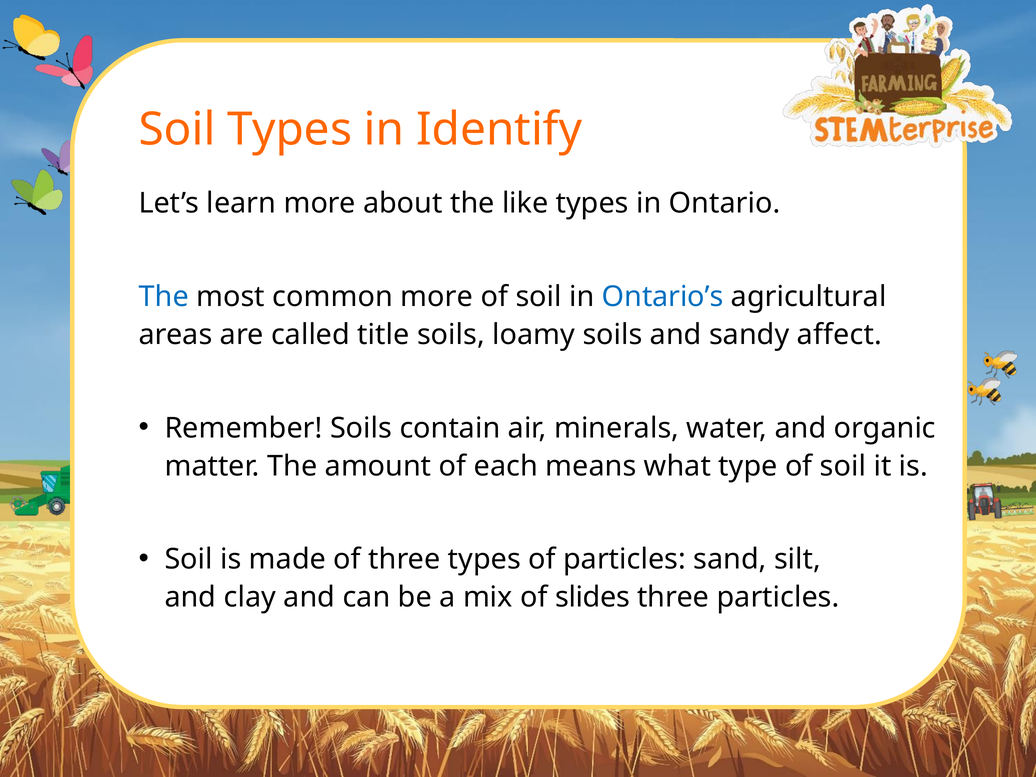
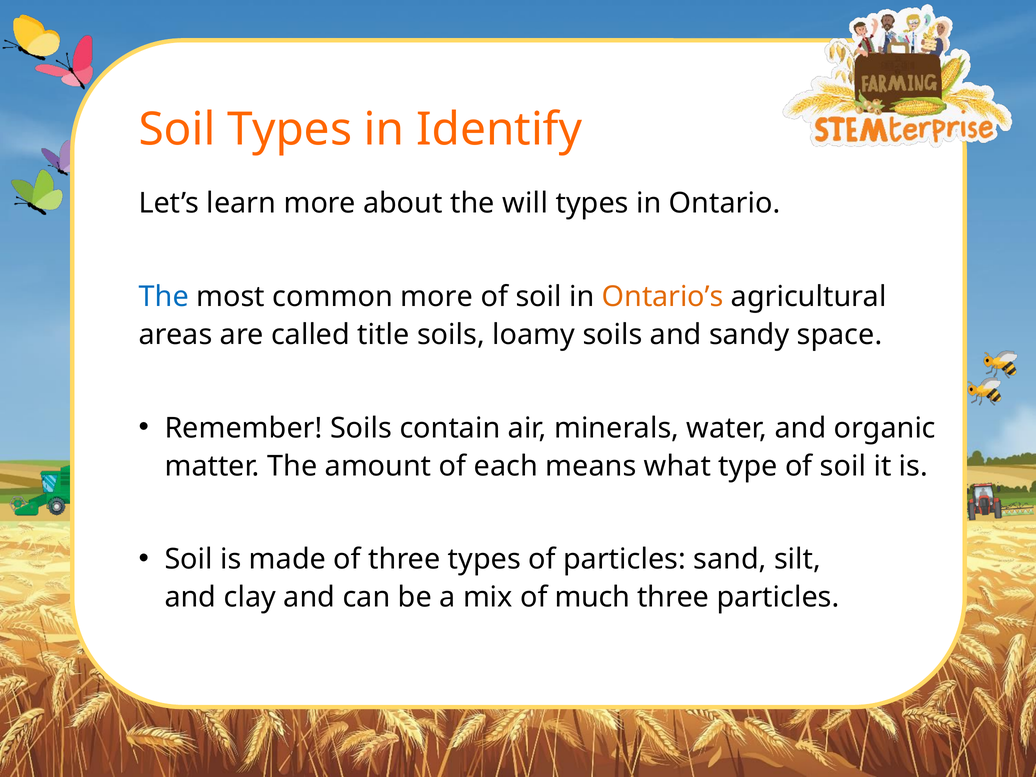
like: like -> will (525, 203)
Ontario’s colour: blue -> orange (663, 297)
affect: affect -> space (840, 335)
slides: slides -> much (593, 597)
